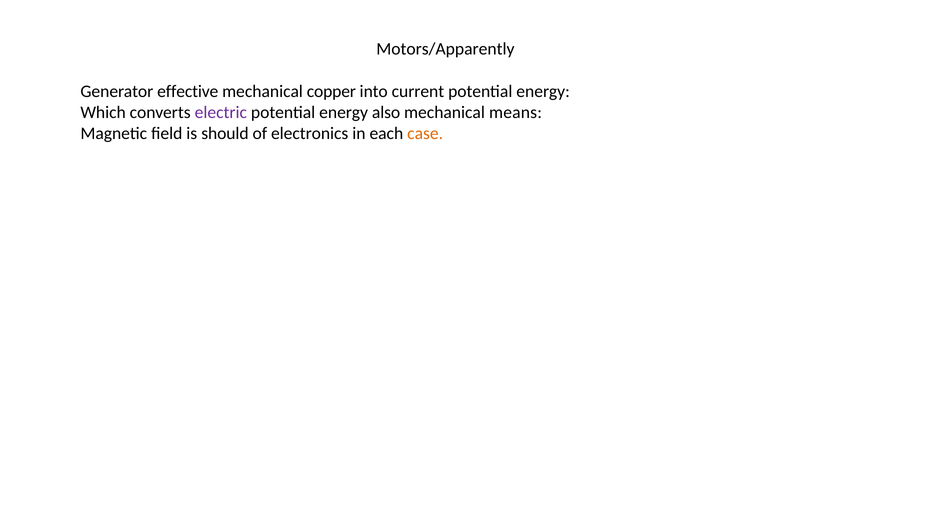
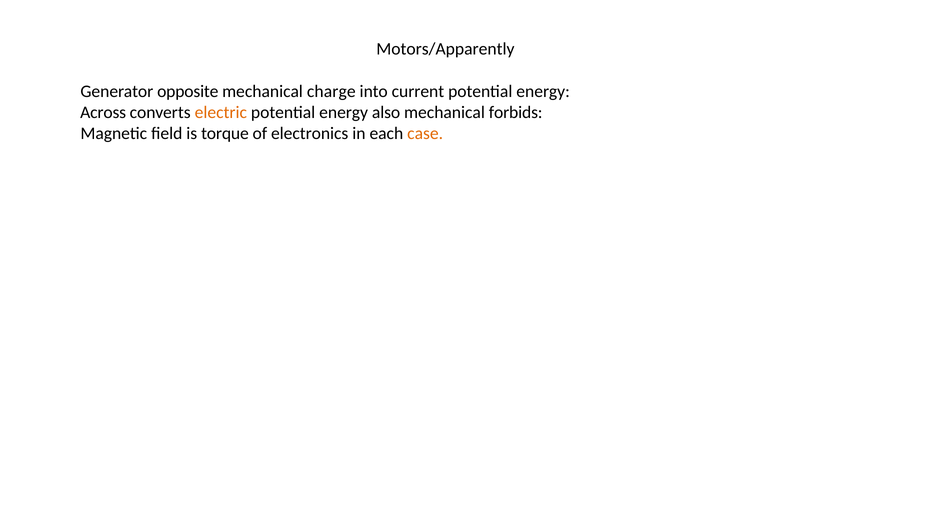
effective: effective -> opposite (188, 91)
copper: copper -> charge (331, 91)
Which: Which -> Across (103, 112)
electric colour: purple -> orange (221, 112)
means: means -> forbids (516, 112)
should: should -> torque (225, 134)
